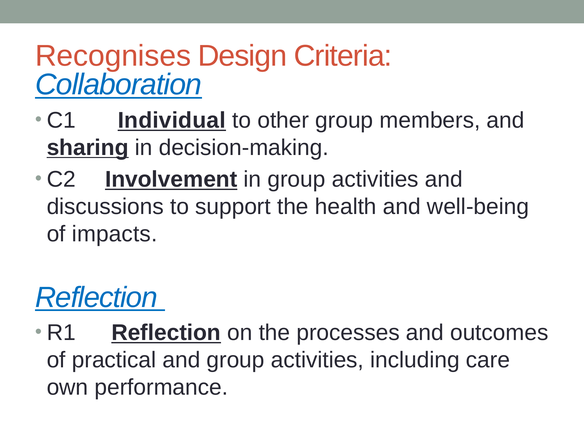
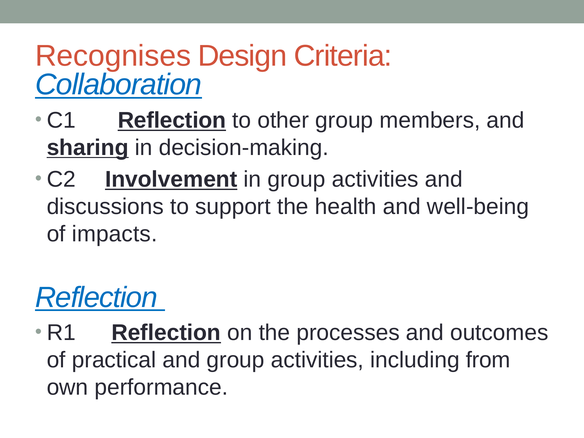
C1 Individual: Individual -> Reflection (172, 120)
care: care -> from (488, 360)
